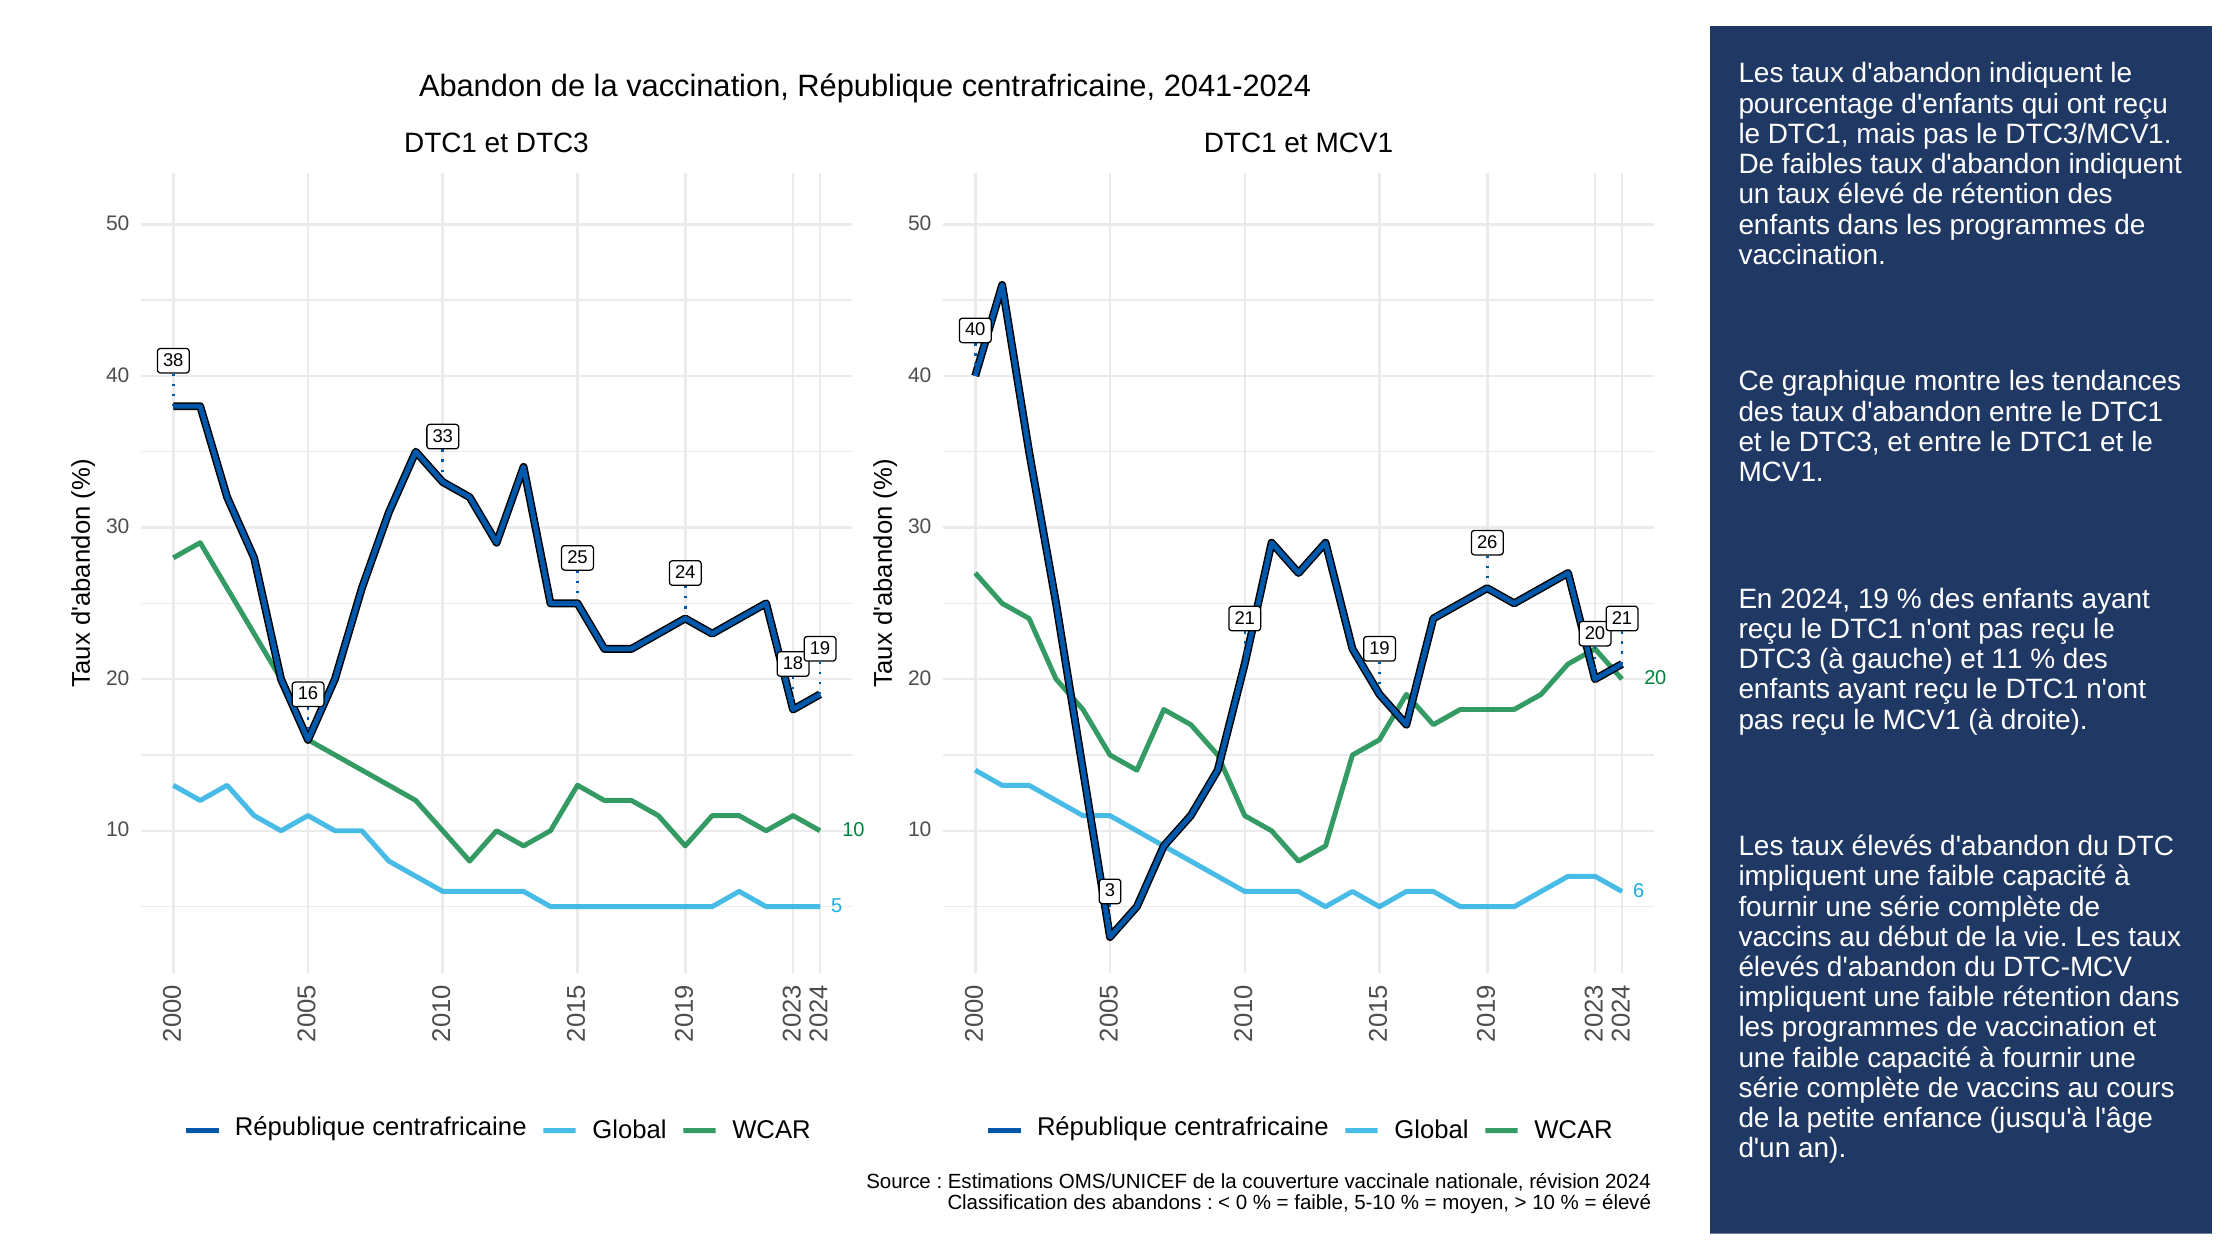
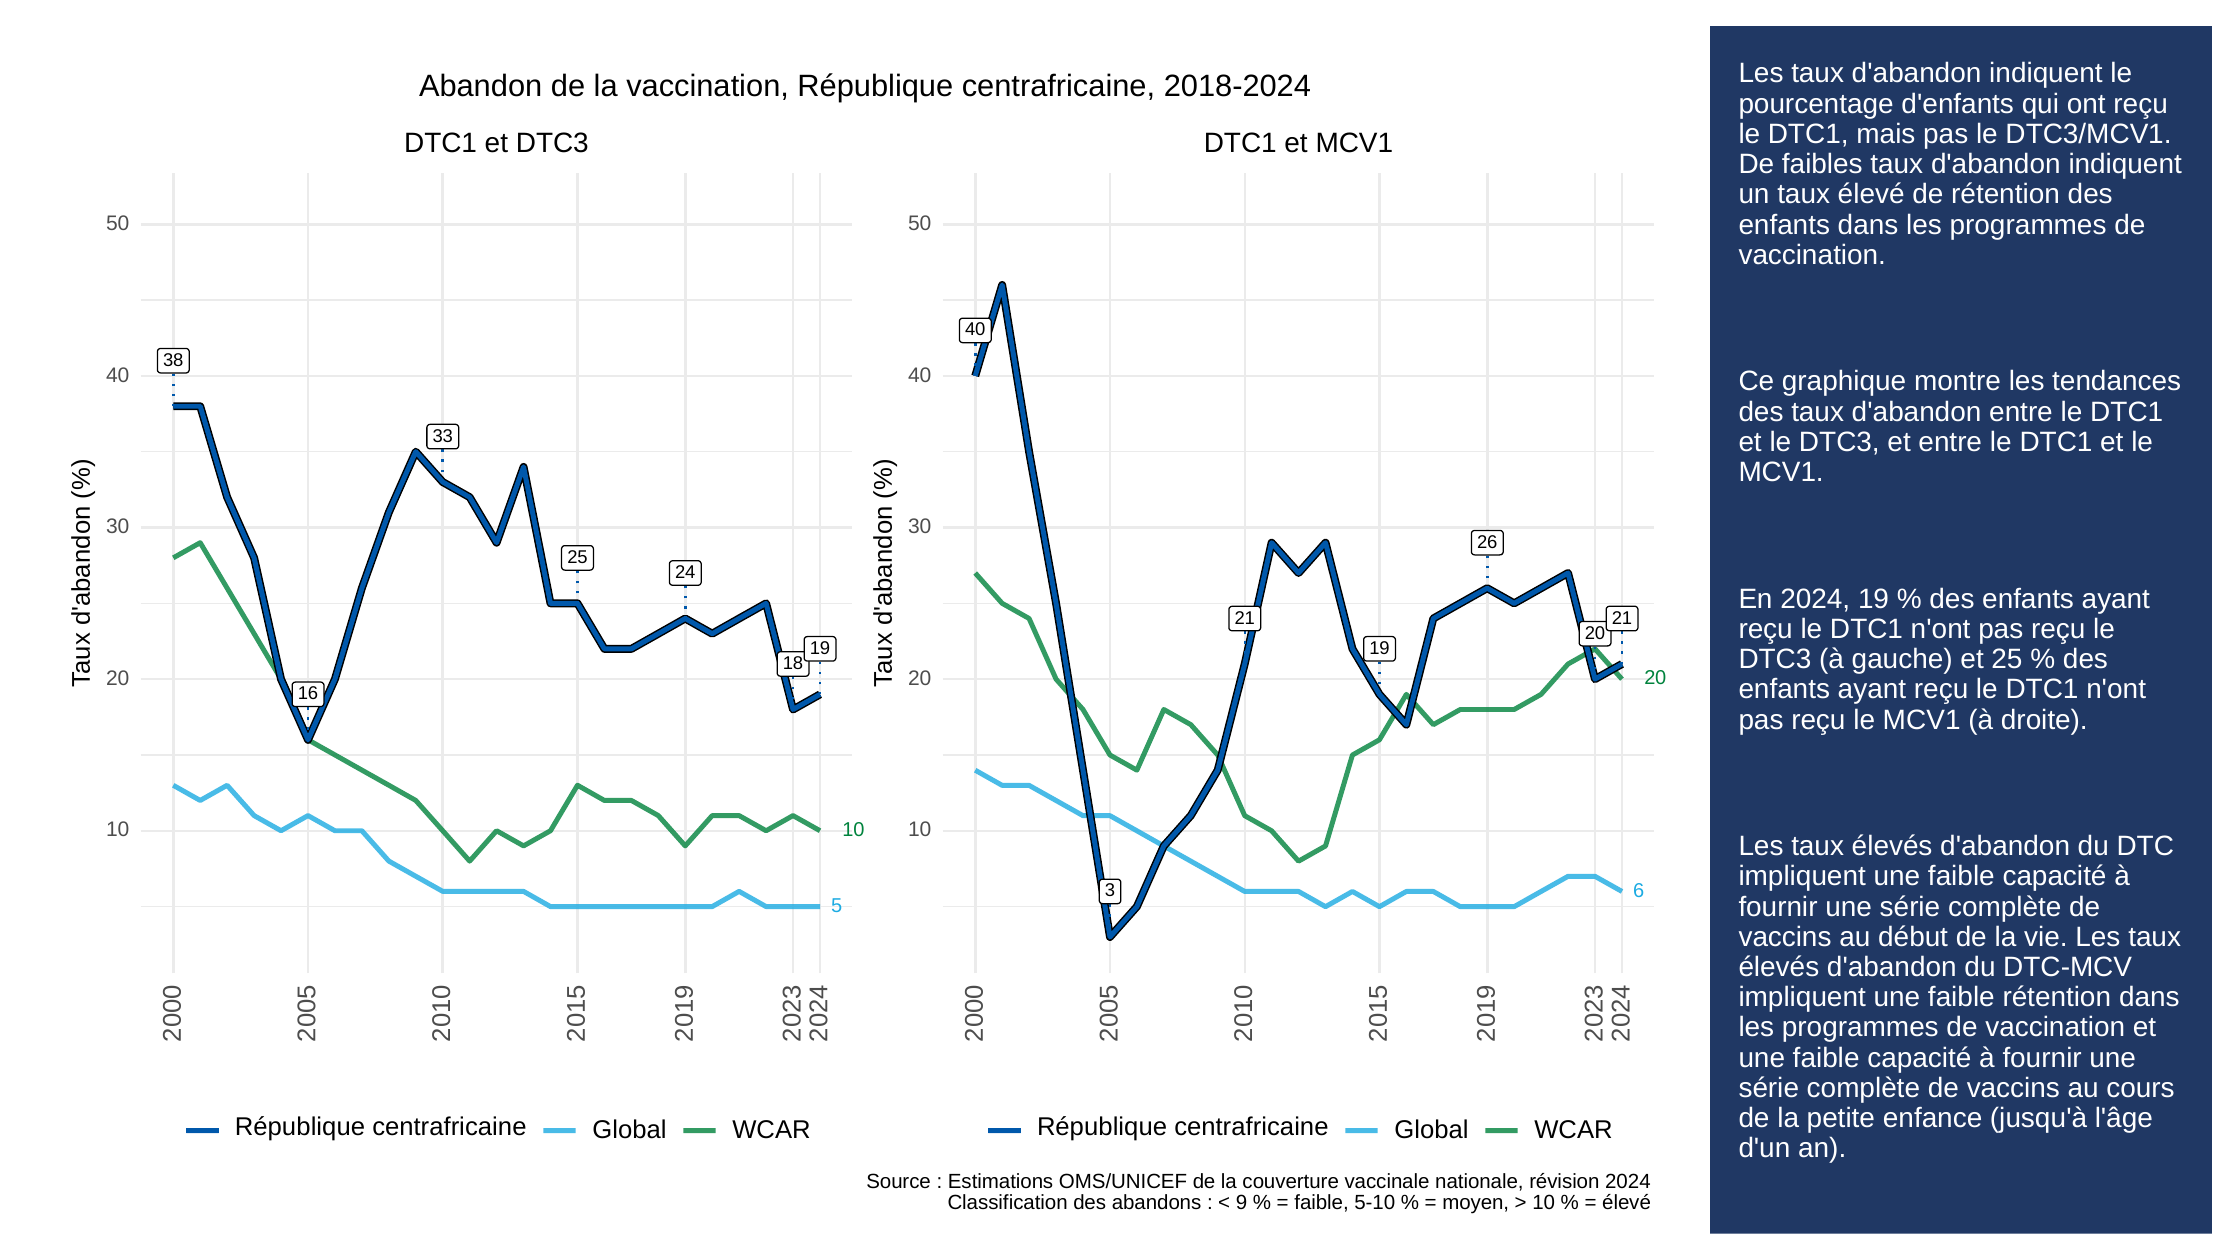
2041-2024: 2041-2024 -> 2018-2024 (1237, 87)
et 11: 11 -> 25 (2007, 659)
0: 0 -> 9 (1242, 1203)
